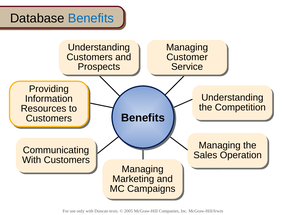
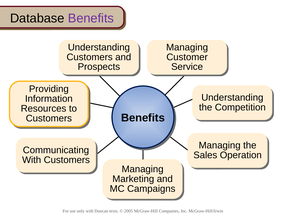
Benefits colour: blue -> purple (91, 18)
